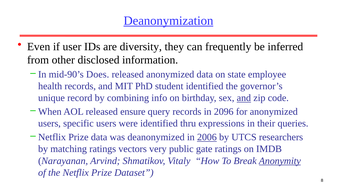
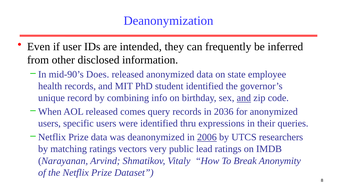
Deanonymization underline: present -> none (168, 21)
diversity: diversity -> intended (141, 47)
ensure: ensure -> comes (133, 112)
2096: 2096 -> 2036 (224, 112)
gate: gate -> lead (204, 149)
Anonymity underline: present -> none (280, 161)
